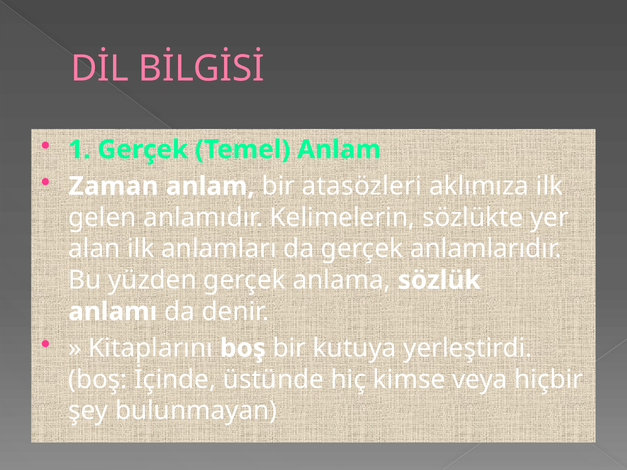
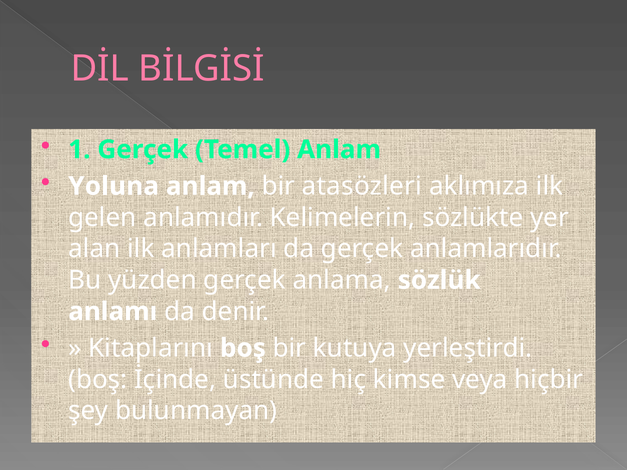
Zaman: Zaman -> Yoluna (114, 186)
